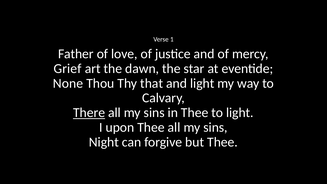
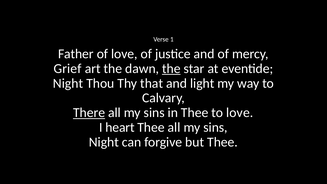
the underline: none -> present (171, 69)
None: None -> Night (68, 83)
to light: light -> love (240, 113)
upon: upon -> heart (120, 127)
